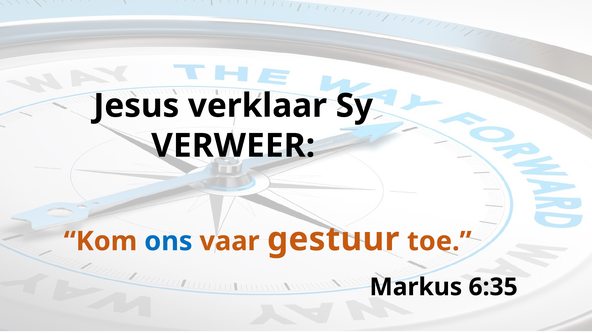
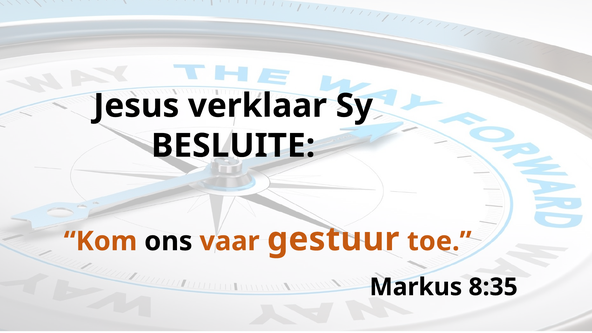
VERWEER: VERWEER -> BESLUITE (233, 146)
ons colour: blue -> black (168, 241)
6:35: 6:35 -> 8:35 (493, 287)
